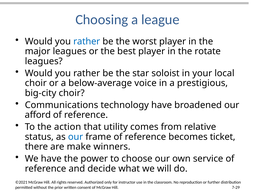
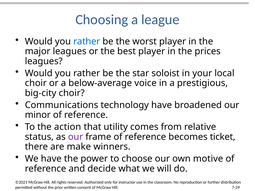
rotate: rotate -> prices (208, 51)
afford: afford -> minor (38, 115)
our colour: blue -> purple (76, 137)
service: service -> motive (208, 159)
